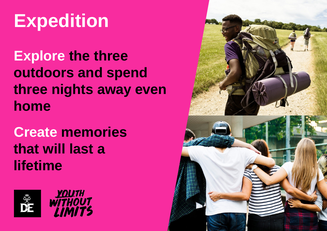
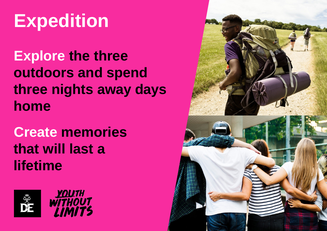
even: even -> days (151, 89)
